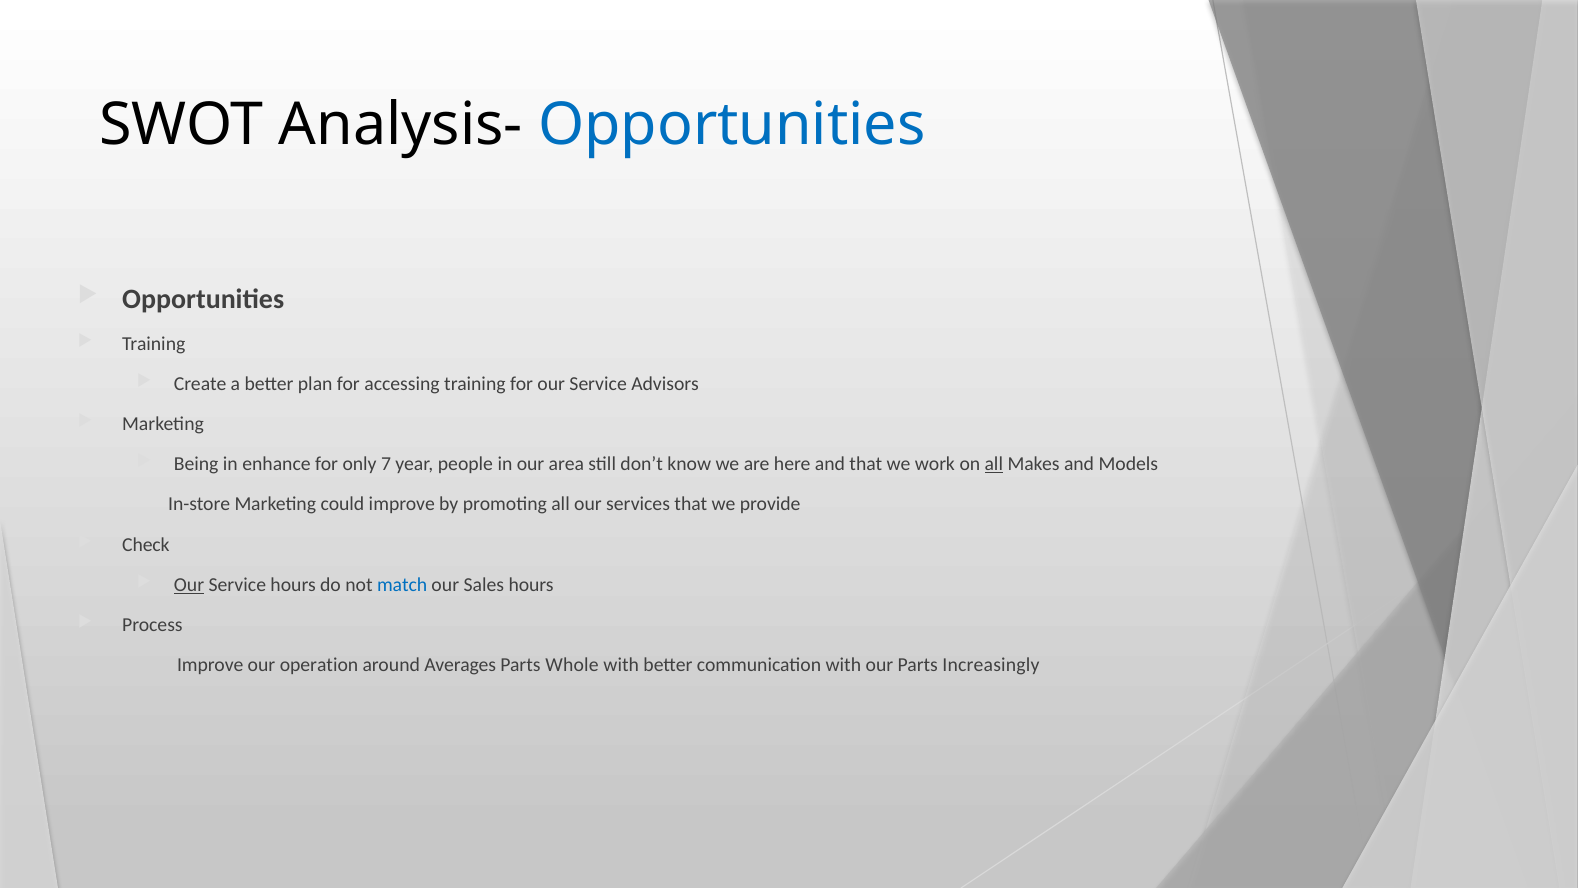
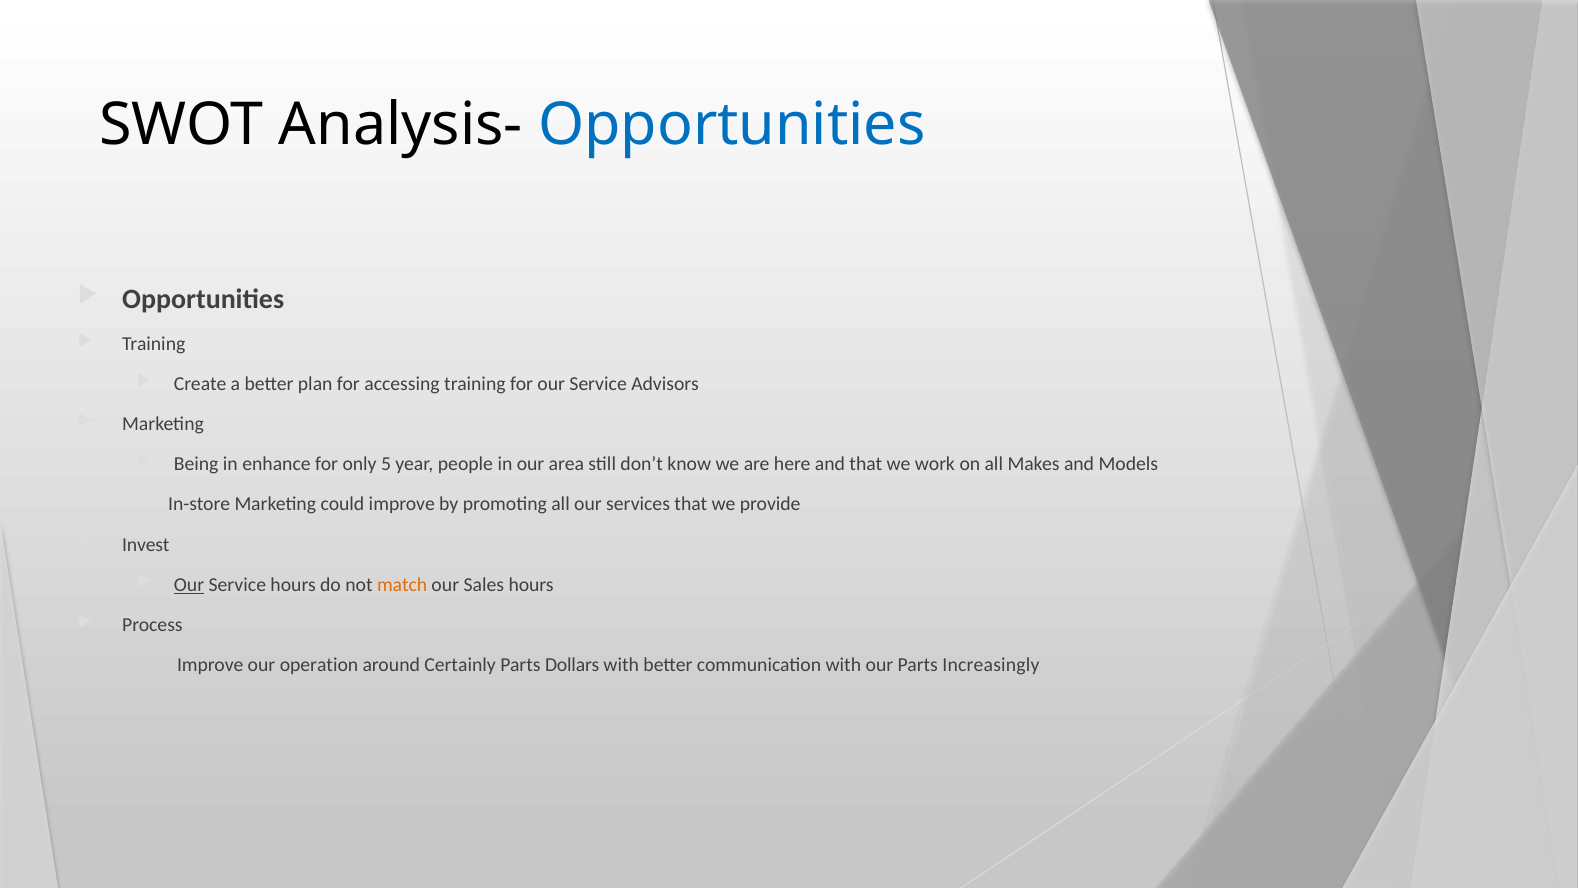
7: 7 -> 5 (386, 464)
all underline: present -> none (994, 464)
Check: Check -> Invest (146, 544)
match colour: blue -> orange (402, 584)
Averages: Averages -> Certainly (460, 665)
Whole: Whole -> Dollars (572, 665)
